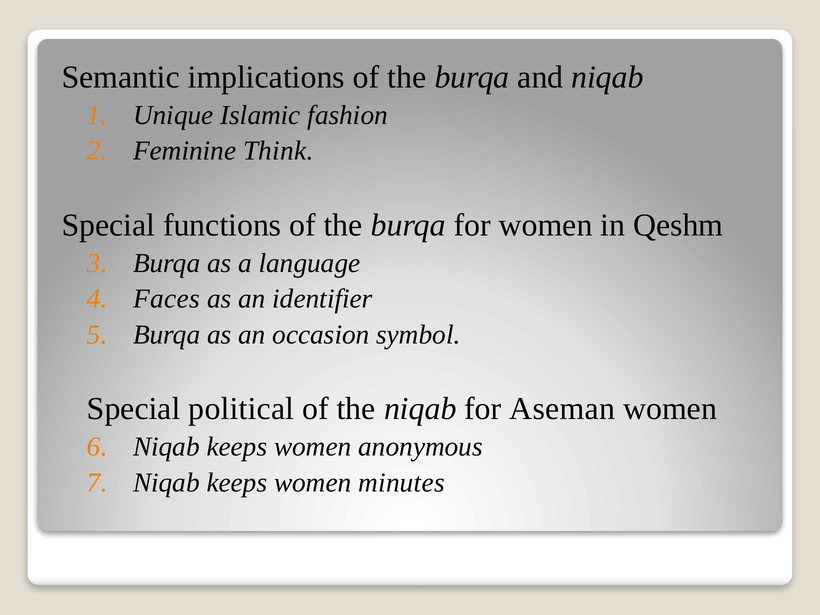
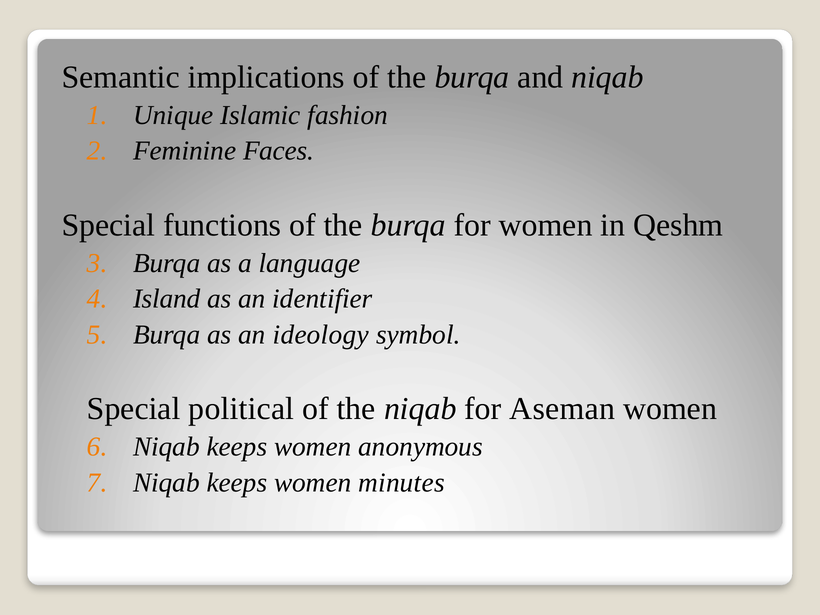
Think: Think -> Faces (278, 151)
Faces: Faces -> Island (167, 299)
occasion: occasion -> ideology (321, 335)
